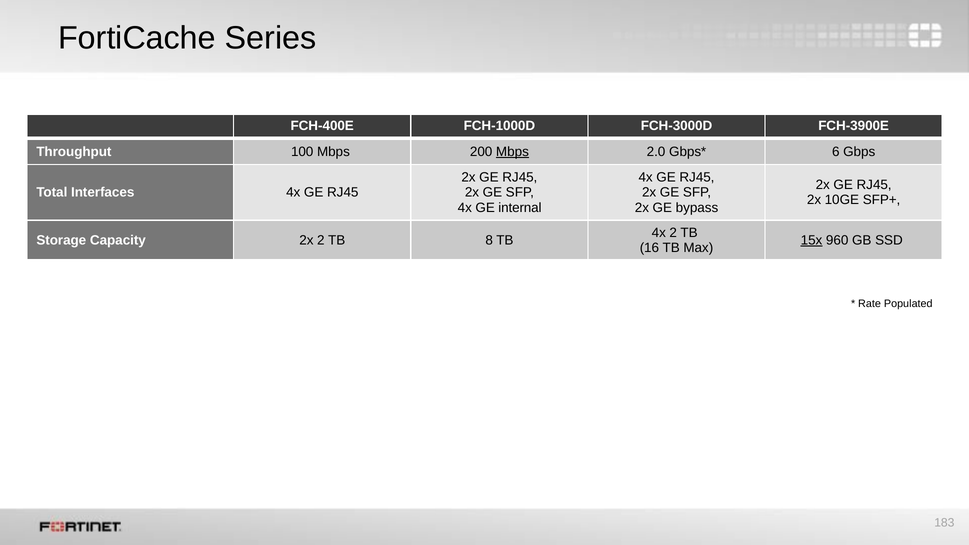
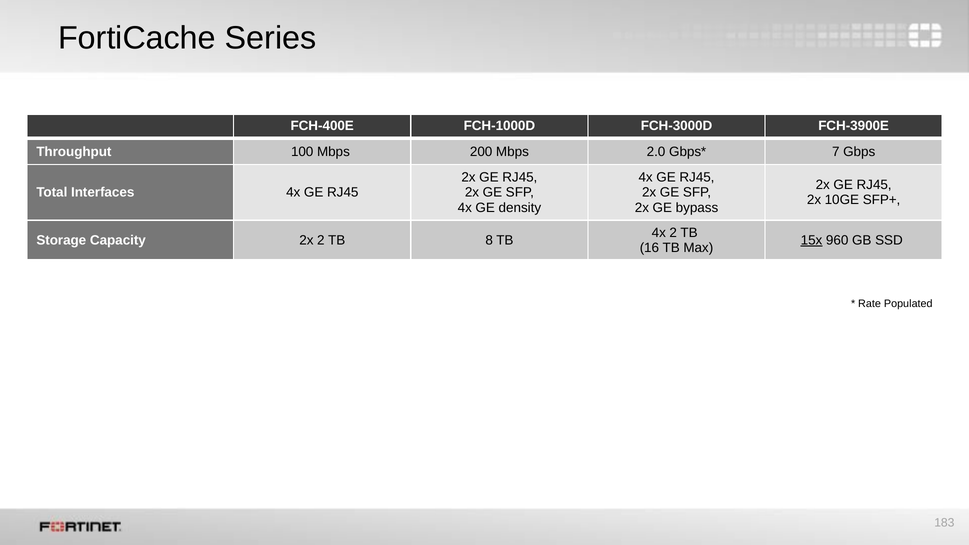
Mbps underline: present -> none (512, 152)
6: 6 -> 7 (836, 152)
internal: internal -> density (520, 208)
